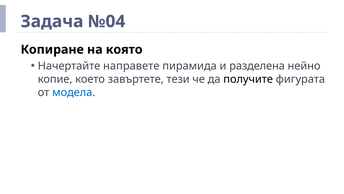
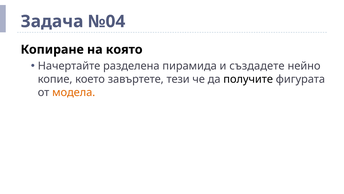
направете: направете -> разделена (131, 66)
разделена: разделена -> създадете (257, 66)
модела colour: blue -> orange (74, 92)
